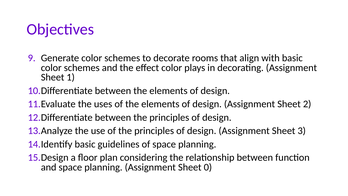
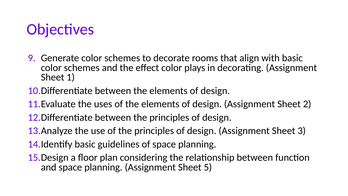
0: 0 -> 5 (208, 167)
